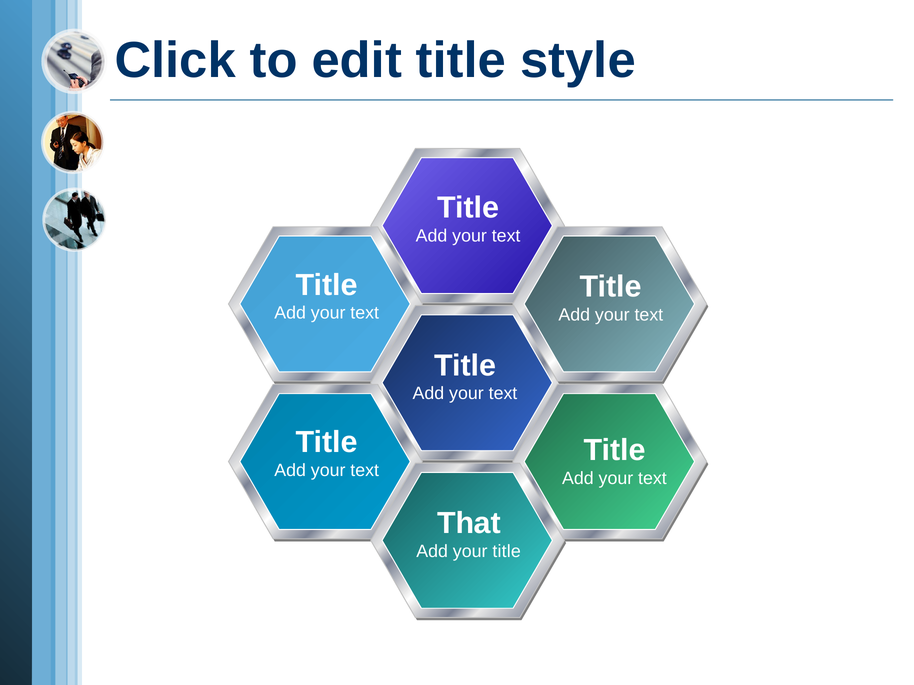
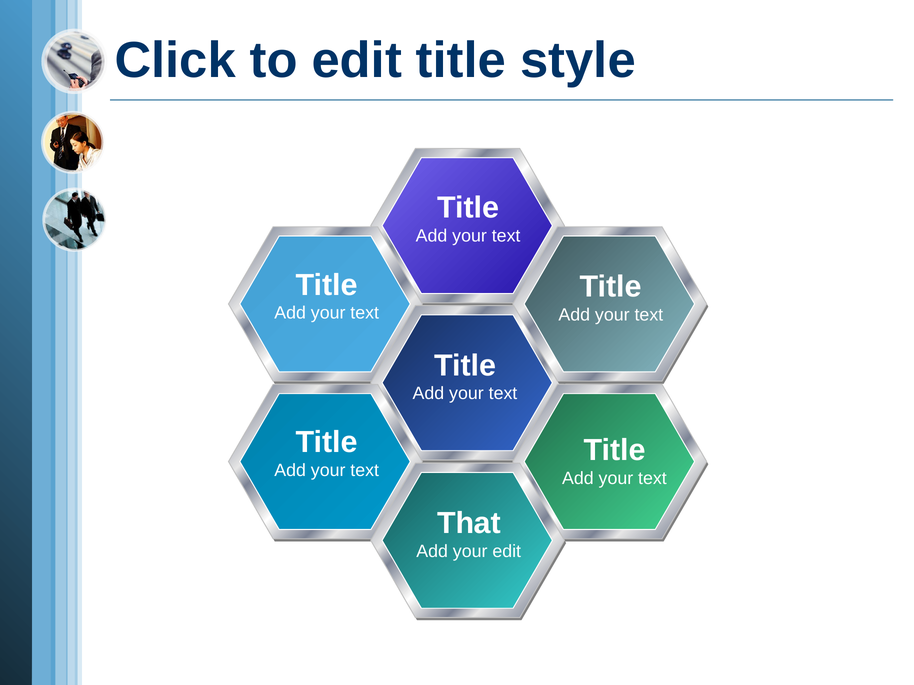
your title: title -> edit (507, 552)
